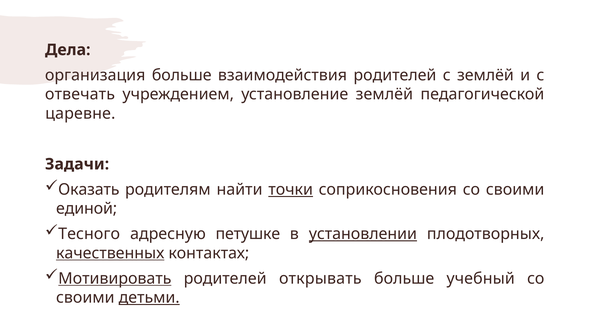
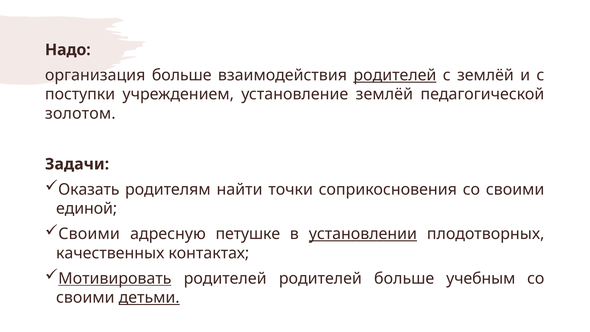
Дела: Дела -> Надо (68, 50)
родителей underline: none -> present (395, 75)
отвечать: отвечать -> поступки (80, 94)
царевне: царевне -> золотом (80, 113)
точки underline: present -> none (291, 189)
Тесного: Тесного -> Своими (89, 234)
качественных underline: present -> none (110, 253)
родителей открывать: открывать -> родителей (320, 278)
учебный: учебный -> учебным (481, 278)
